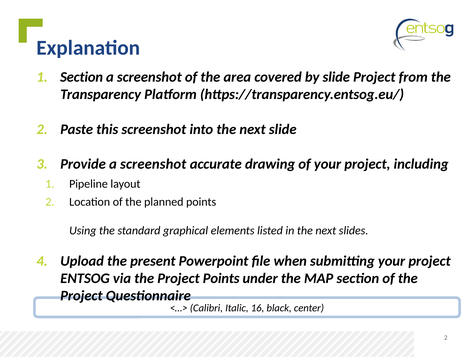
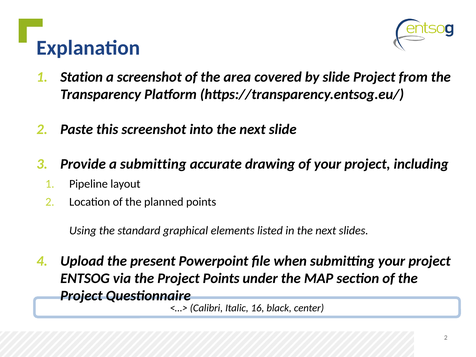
Section: Section -> Station (82, 77)
Provide a screenshot: screenshot -> submitting (153, 164)
